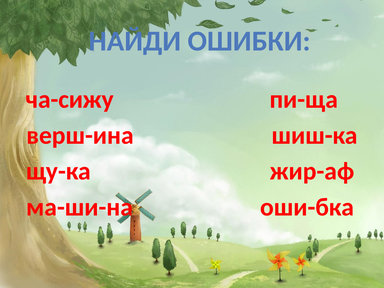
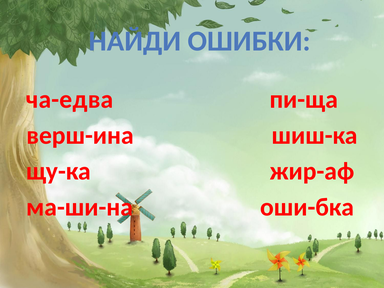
ча-сижу: ча-сижу -> ча-едва (70, 100)
